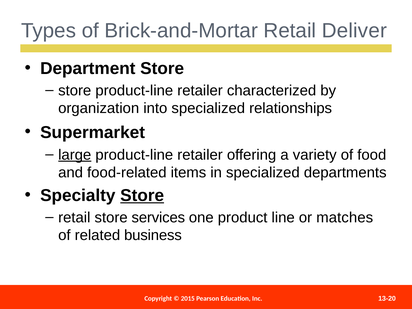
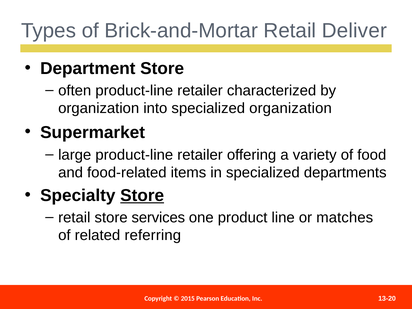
store: store -> often (75, 91)
specialized relationships: relationships -> organization (291, 108)
large underline: present -> none (75, 155)
business: business -> referring (153, 235)
